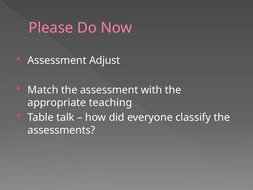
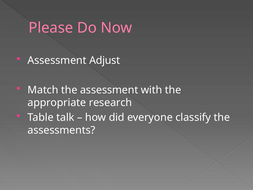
teaching: teaching -> research (110, 103)
